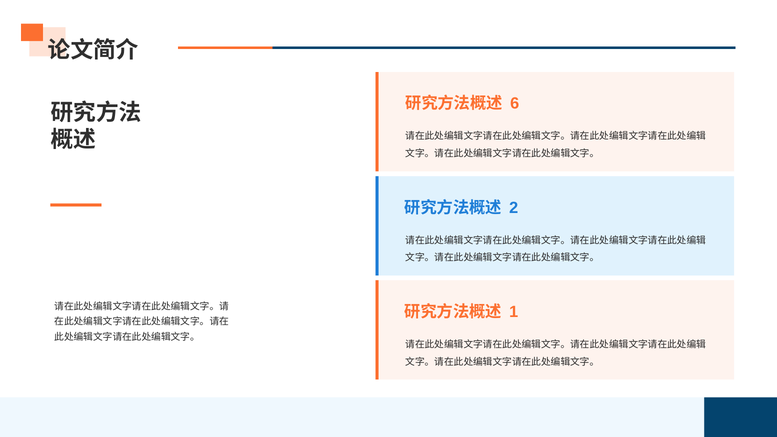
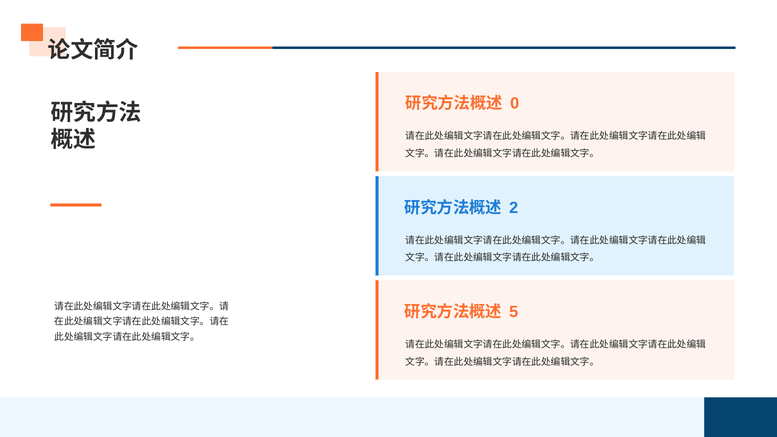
6: 6 -> 0 (515, 104)
1: 1 -> 5 (514, 312)
